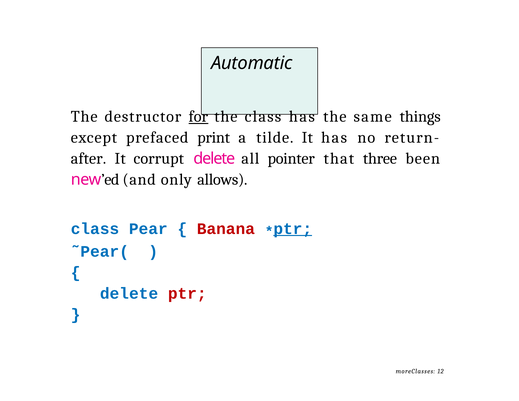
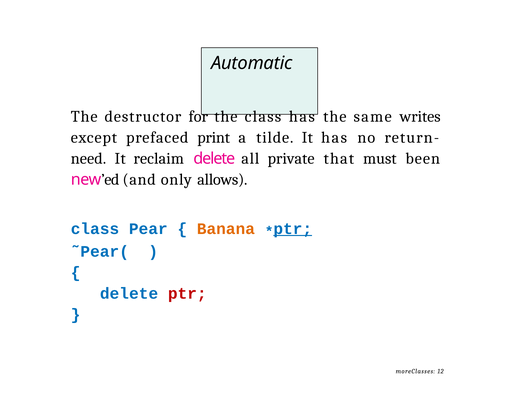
for underline: present -> none (198, 117)
things: things -> writes (420, 117)
after: after -> need (88, 159)
corrupt: corrupt -> reclaim (159, 159)
pointer: pointer -> private (291, 159)
three: three -> must (380, 159)
Banana colour: red -> orange (226, 229)
